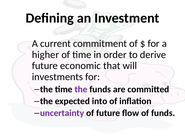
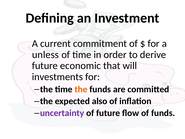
higher: higher -> unless (45, 55)
the colour: purple -> orange (81, 89)
into: into -> also (100, 101)
